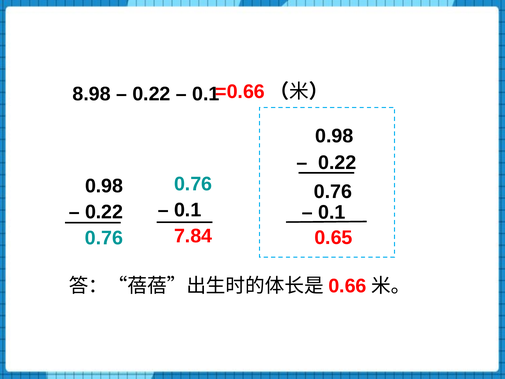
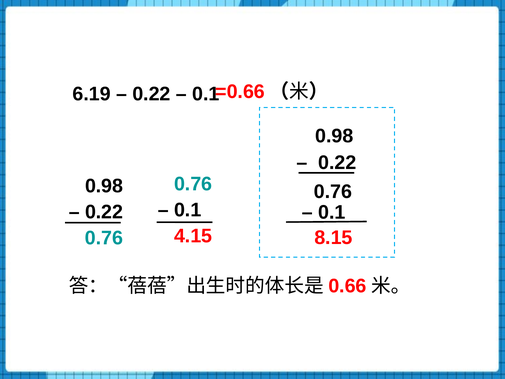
8.98: 8.98 -> 6.19 (92, 94)
7.84: 7.84 -> 4.15 (193, 236)
0.65: 0.65 -> 8.15 (333, 237)
